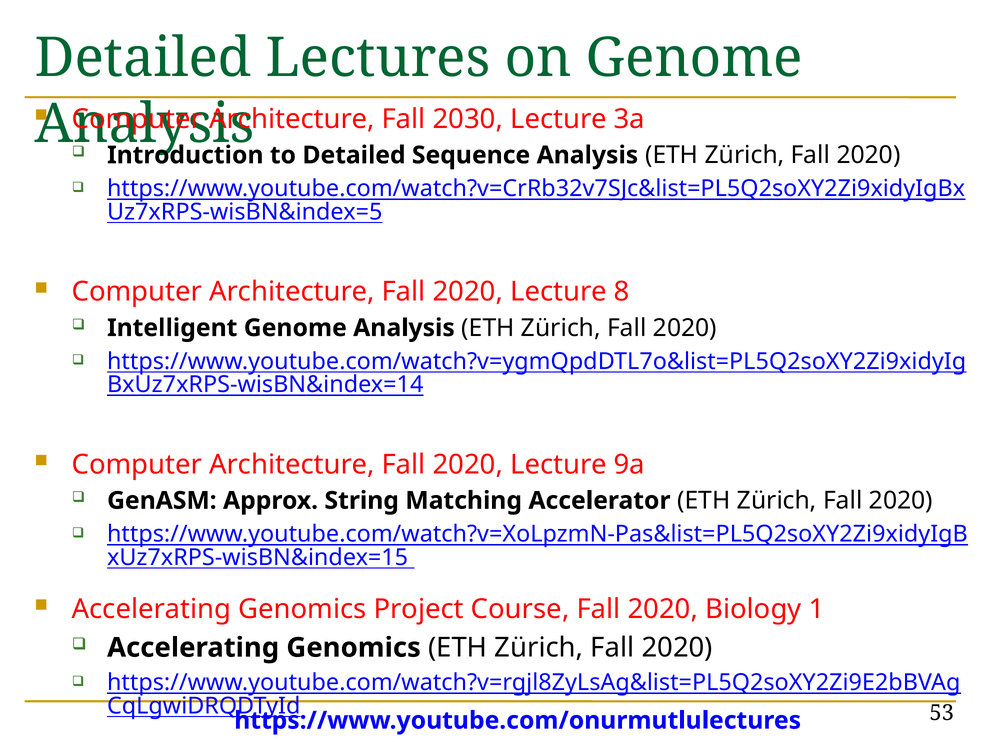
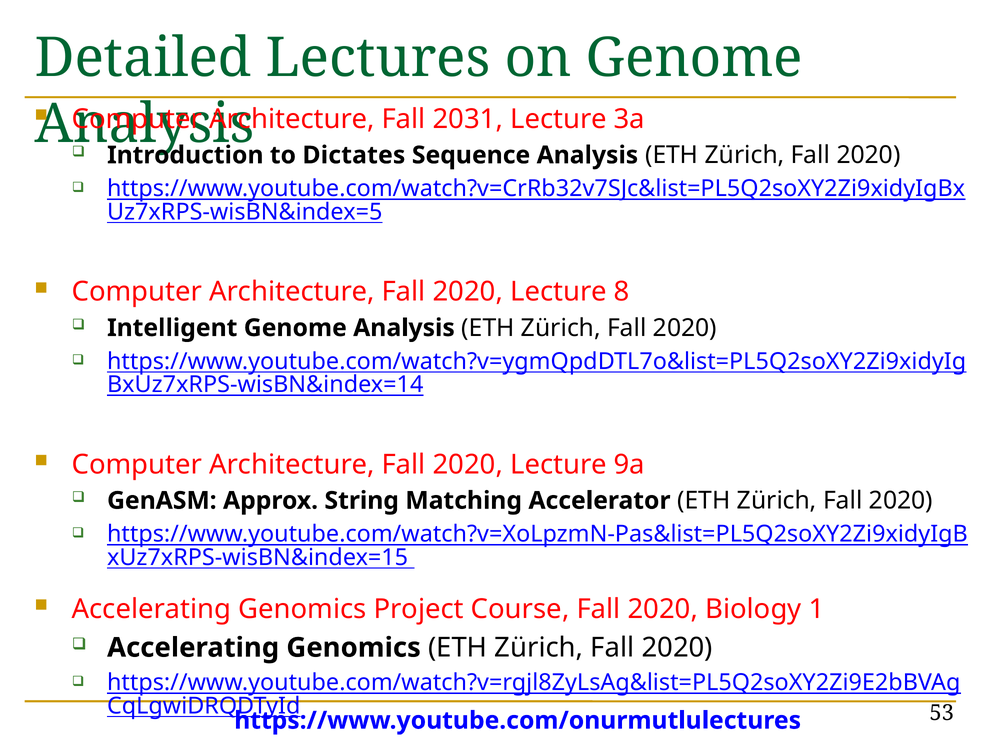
2030: 2030 -> 2031 (468, 119)
to Detailed: Detailed -> Dictates (354, 155)
